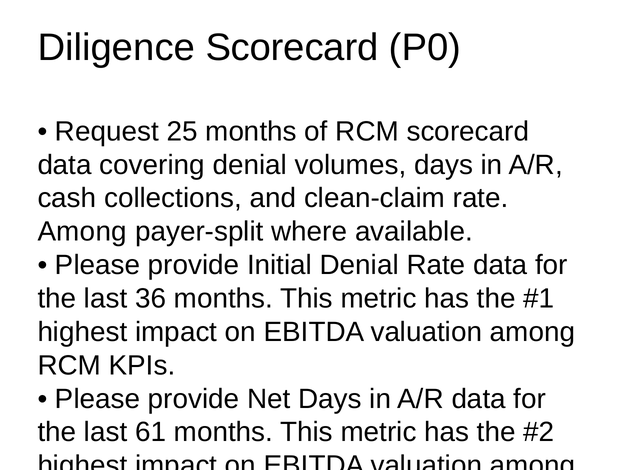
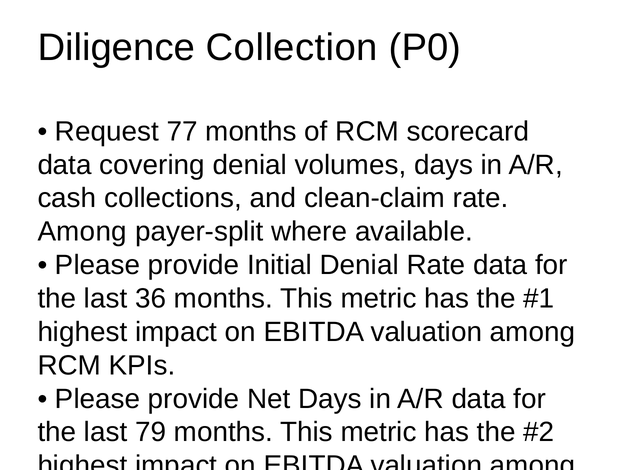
Diligence Scorecard: Scorecard -> Collection (292, 48)
25: 25 -> 77 (182, 131)
61: 61 -> 79 (151, 433)
